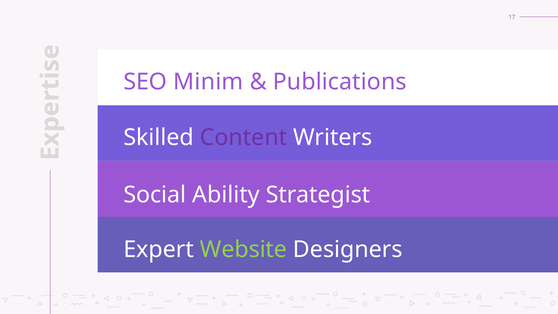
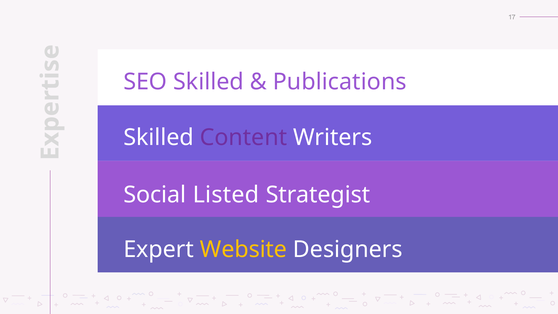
SEO Minim: Minim -> Skilled (208, 82)
Ability: Ability -> Listed (226, 195)
Website colour: light green -> yellow (243, 249)
